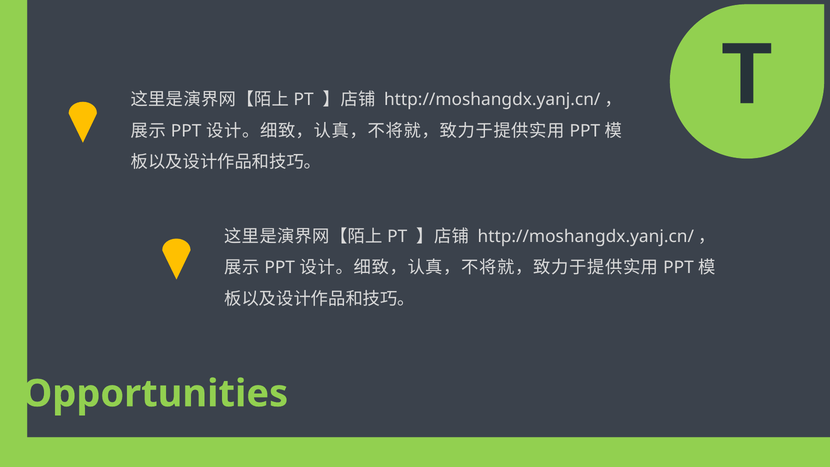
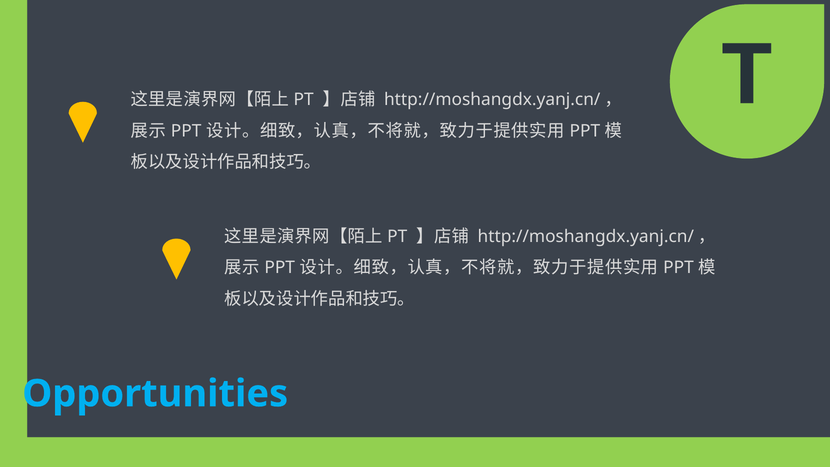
Opportunities colour: light green -> light blue (155, 394)
